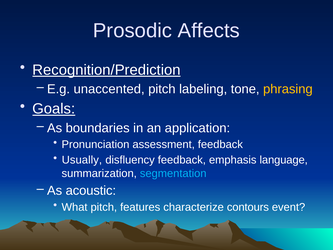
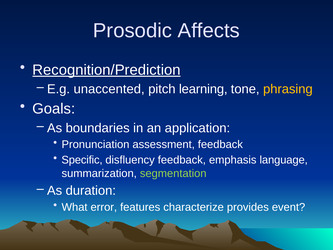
labeling: labeling -> learning (203, 89)
Goals underline: present -> none (54, 109)
Usually: Usually -> Specific (82, 160)
segmentation colour: light blue -> light green (173, 173)
acoustic: acoustic -> duration (91, 190)
What pitch: pitch -> error (104, 207)
contours: contours -> provides (248, 207)
